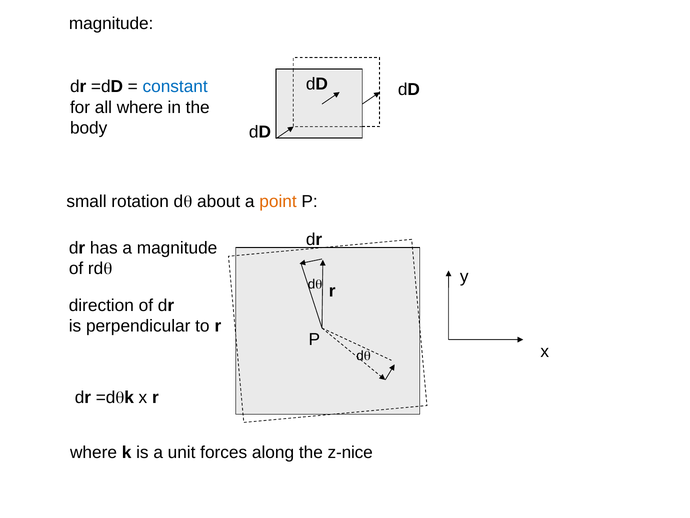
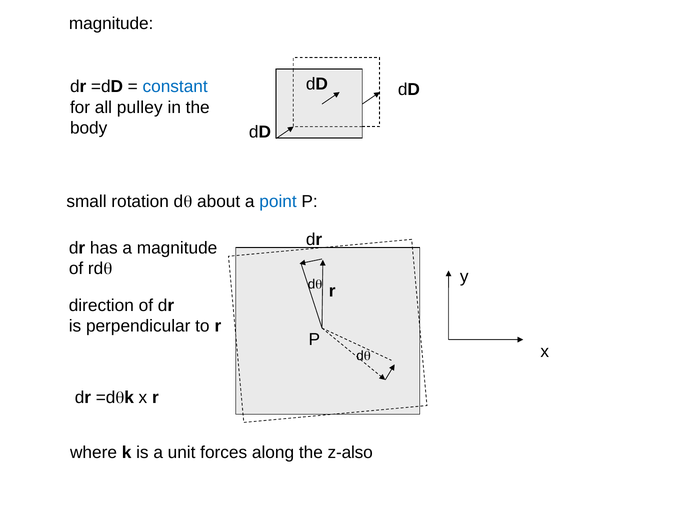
all where: where -> pulley (140, 107)
point colour: orange -> blue (278, 202)
z-nice: z-nice -> z-also (350, 452)
